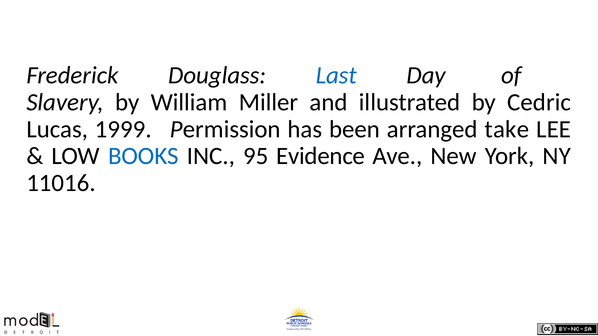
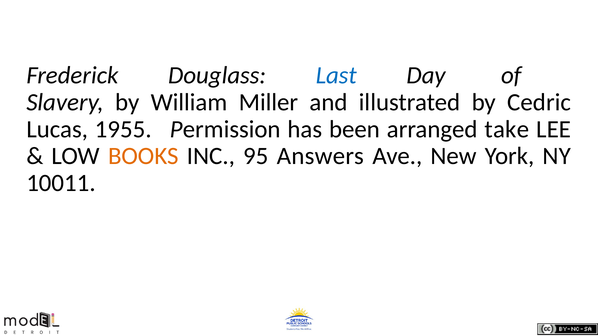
1999: 1999 -> 1955 (123, 129)
BOOKS colour: blue -> orange (143, 156)
Evidence: Evidence -> Answers (320, 156)
11016: 11016 -> 10011 (61, 183)
